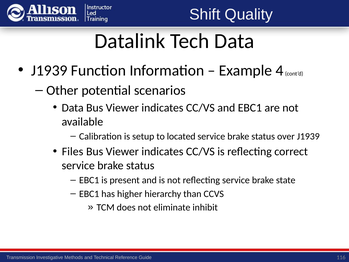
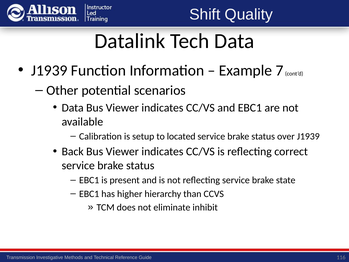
4: 4 -> 7 (280, 70)
Files: Files -> Back (73, 151)
